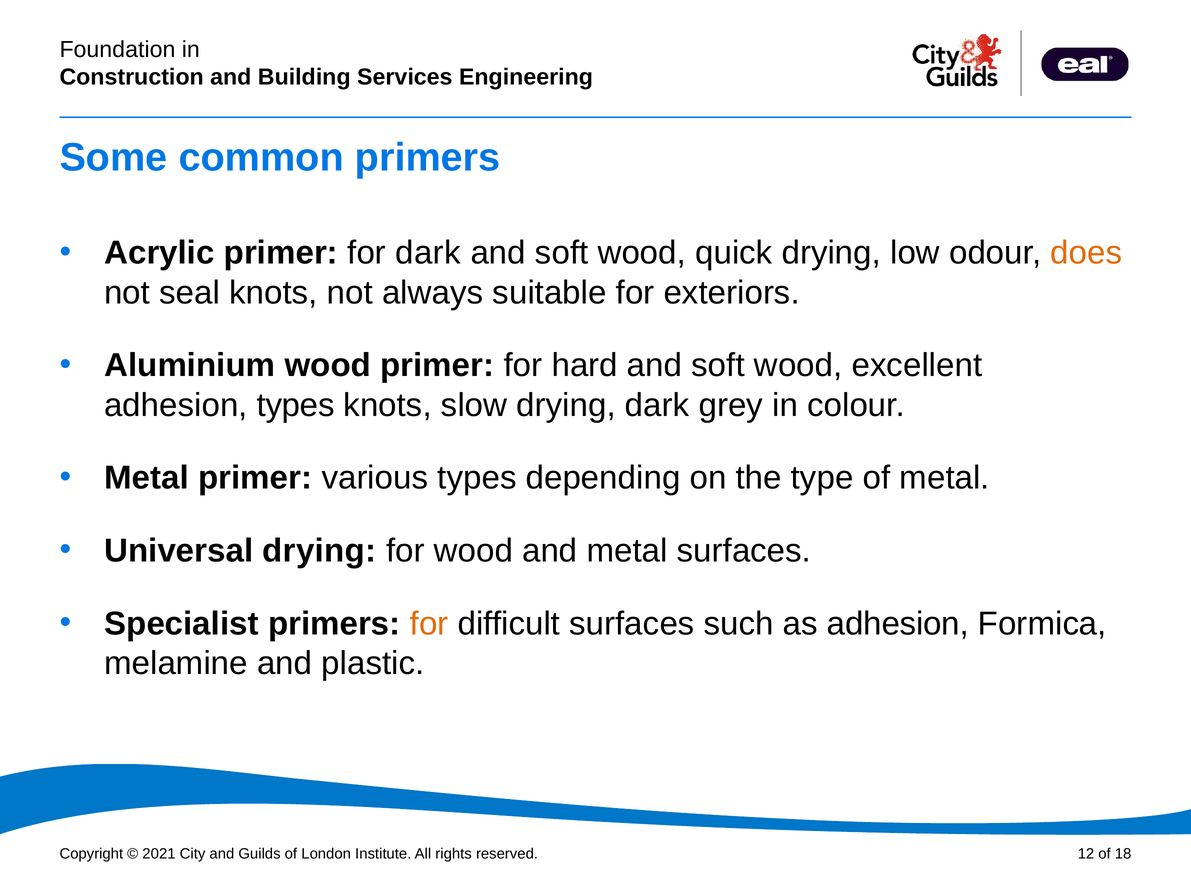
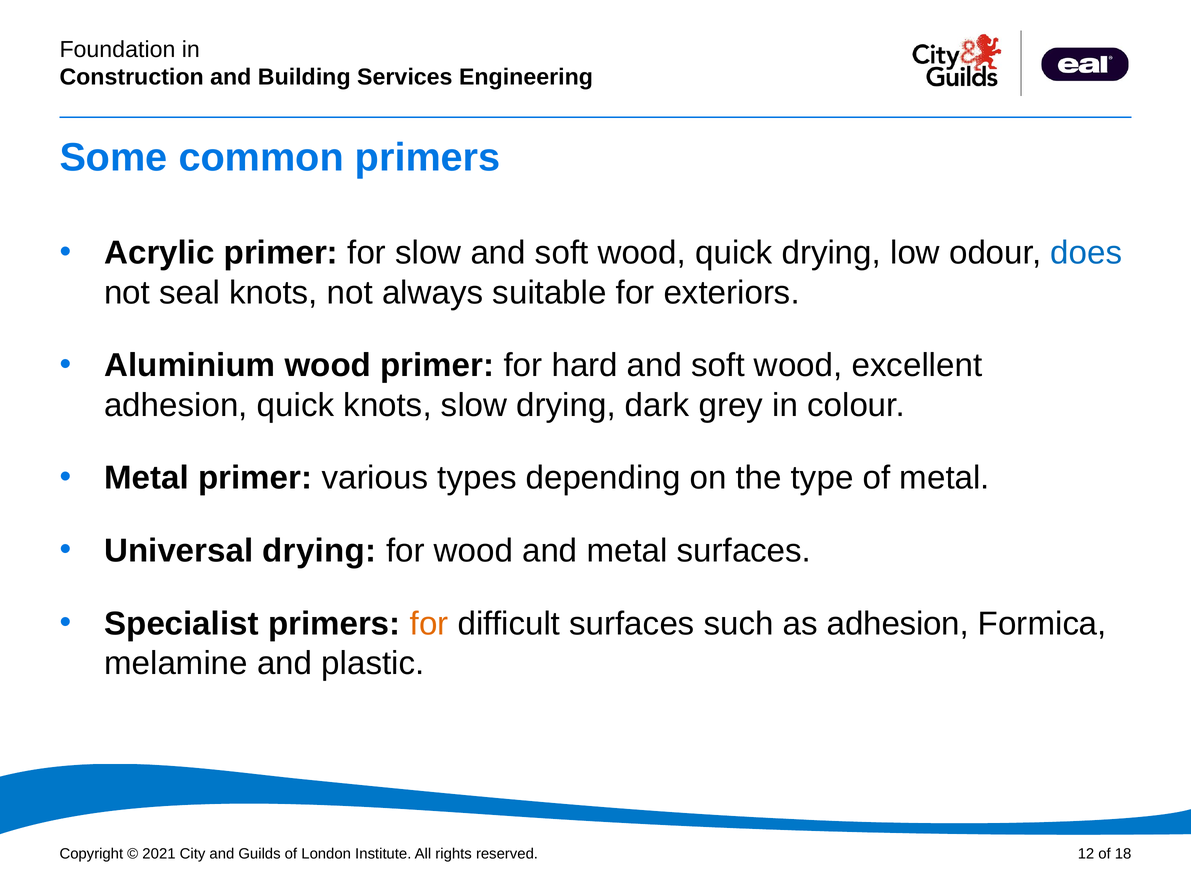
for dark: dark -> slow (428, 253)
does colour: orange -> blue (1086, 253)
adhesion types: types -> quick (296, 405)
